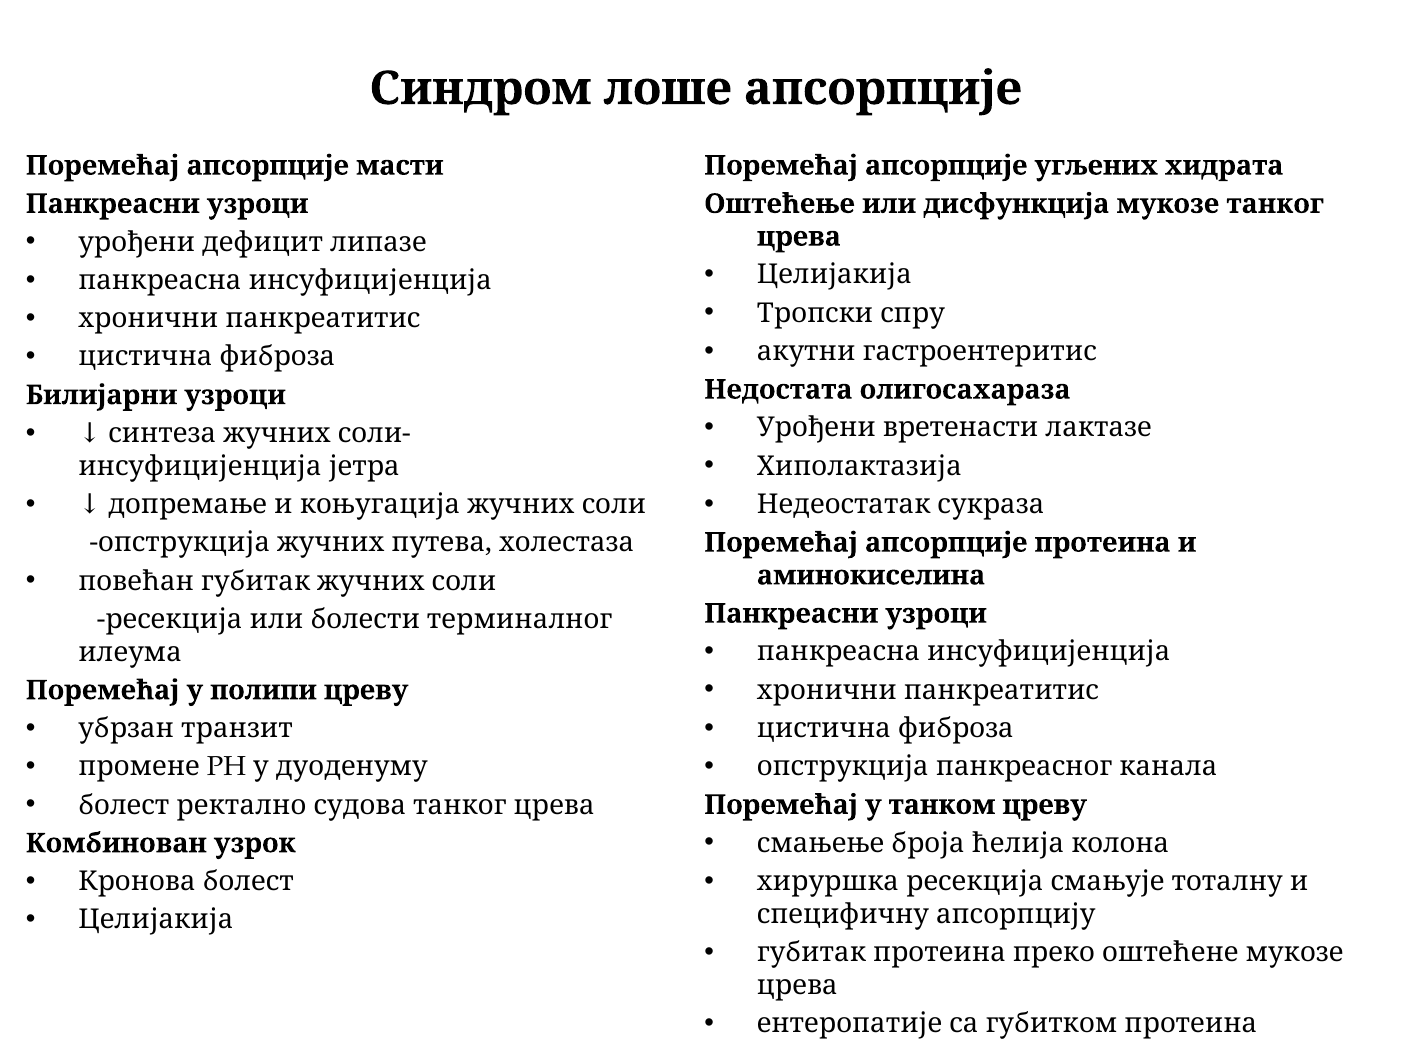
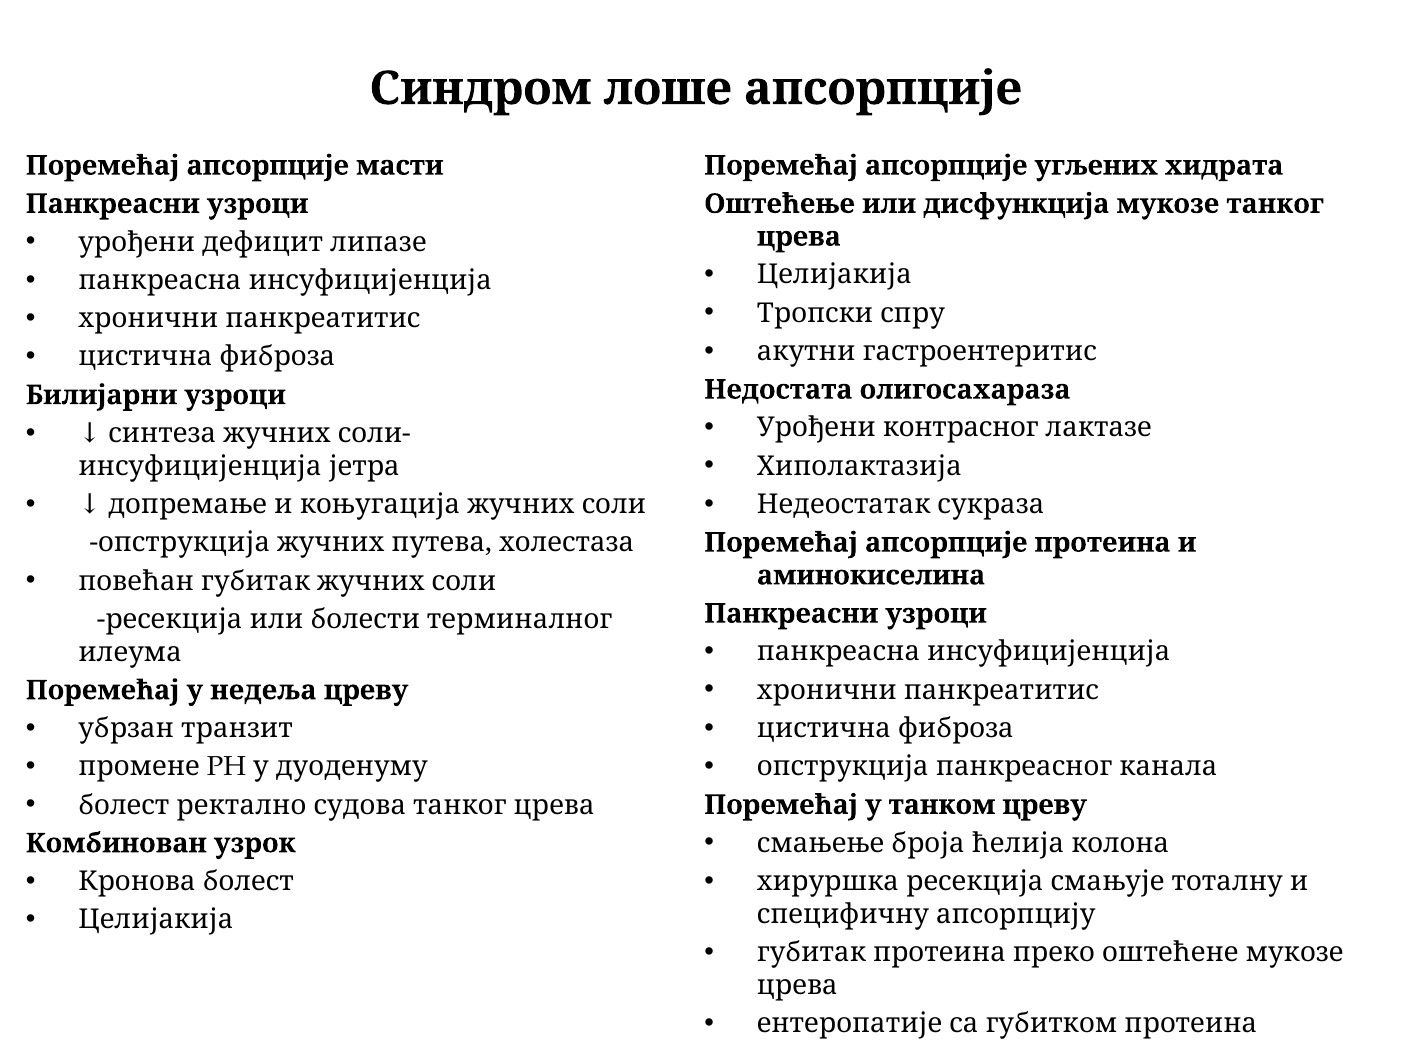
вретенасти: вретенасти -> контрасног (961, 428)
полипи: полипи -> недеља (263, 690)
